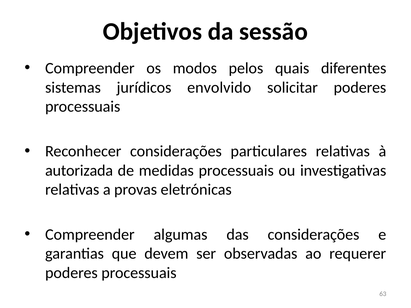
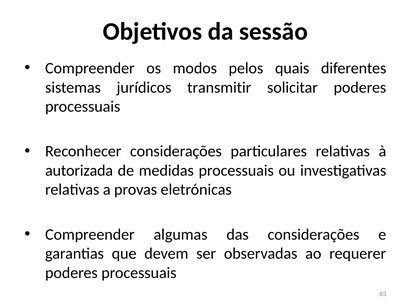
envolvido: envolvido -> transmitir (219, 88)
